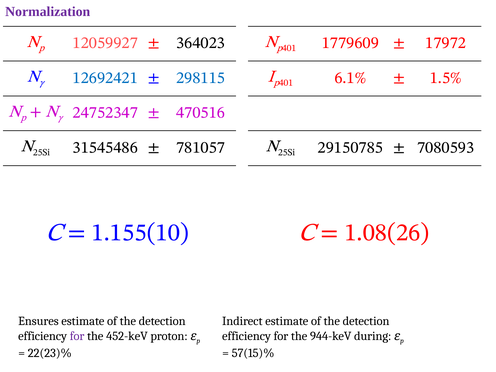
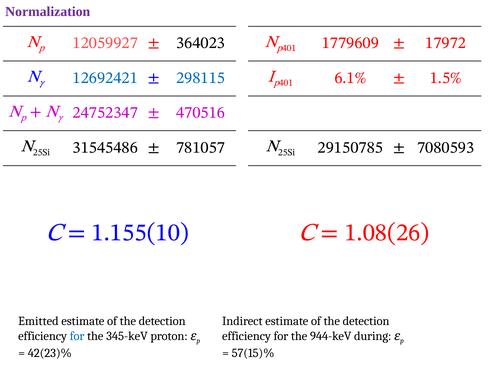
Ensures: Ensures -> Emitted (38, 321)
for colour: purple -> blue (77, 336)
452-keV: 452-keV -> 345-keV (127, 336)
22(23)%: 22(23)% -> 42(23)% (50, 353)
